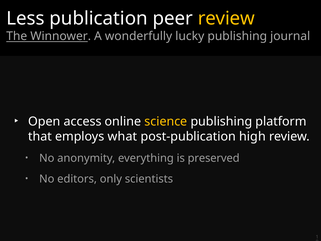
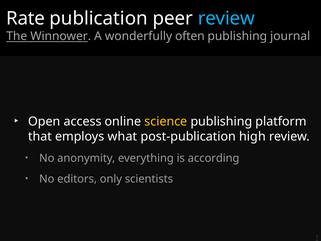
Less: Less -> Rate (26, 19)
review colour: yellow -> light blue (226, 19)
lucky: lucky -> often (190, 36)
preserved: preserved -> according (214, 158)
